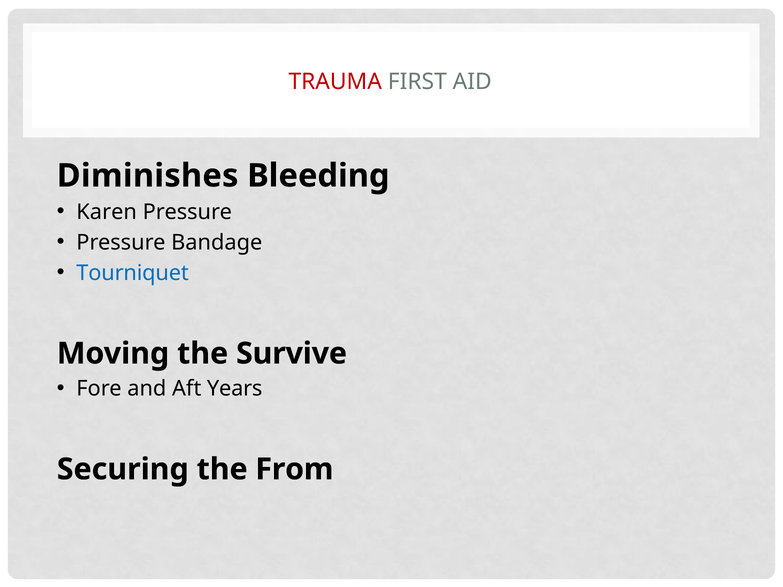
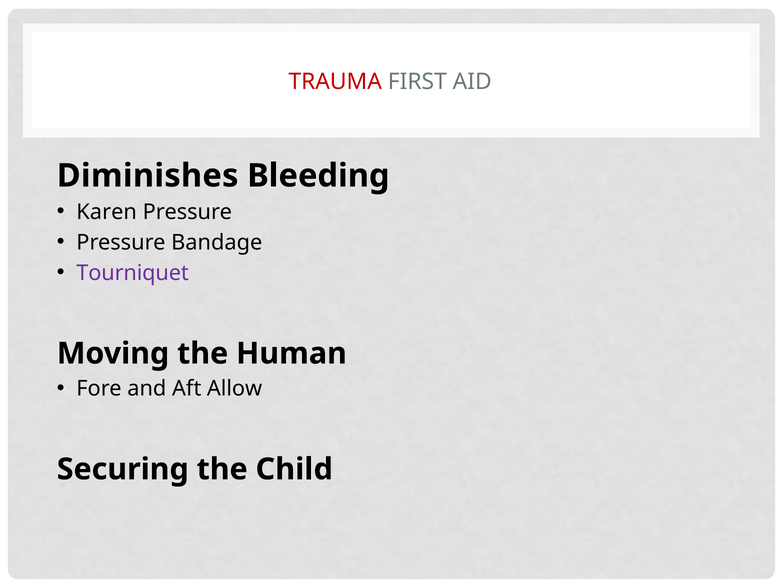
Tourniquet colour: blue -> purple (133, 273)
Survive: Survive -> Human (291, 354)
Years: Years -> Allow (235, 389)
From: From -> Child (294, 469)
